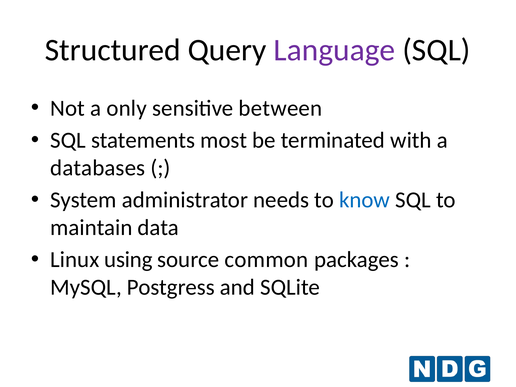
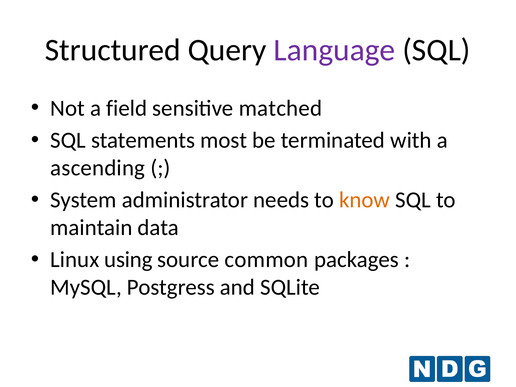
only: only -> field (127, 108)
between: between -> matched (280, 108)
databases: databases -> ascending (98, 168)
know colour: blue -> orange (364, 200)
